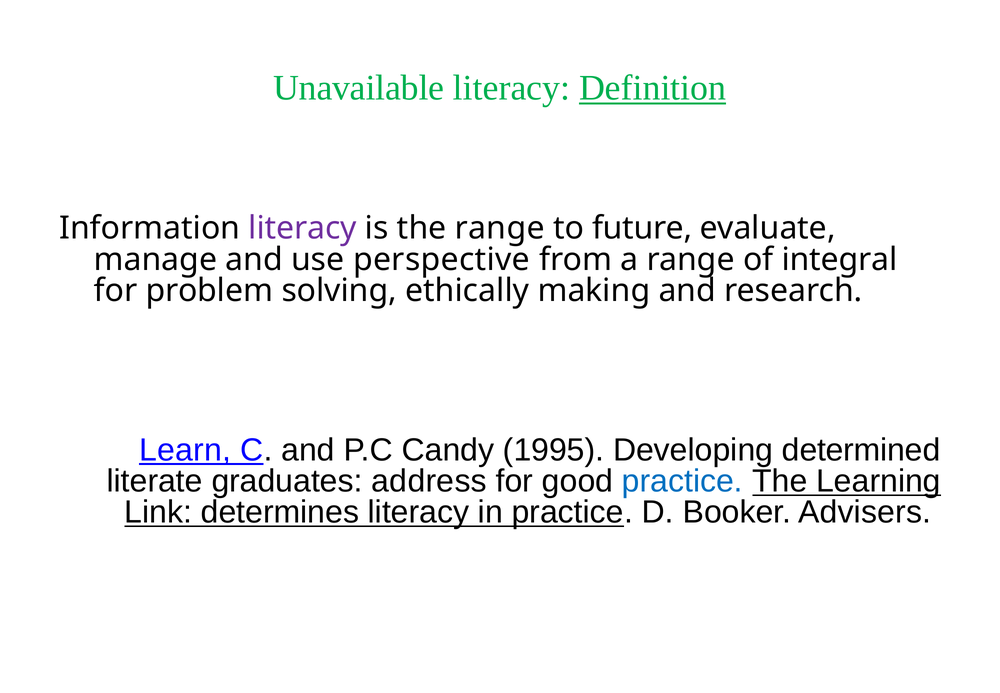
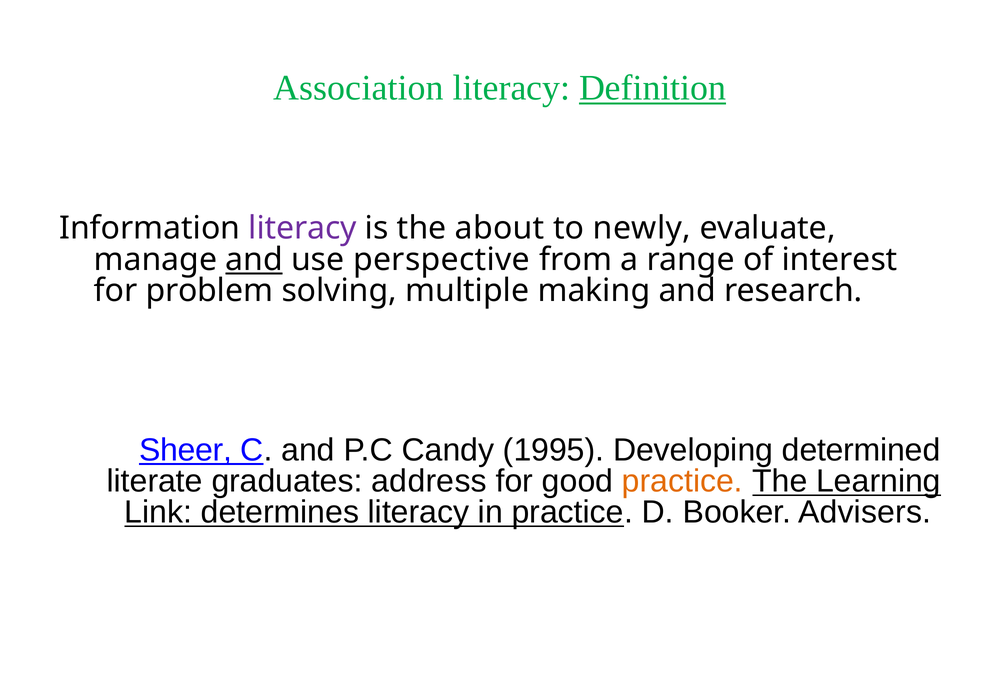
Unavailable: Unavailable -> Association (358, 88)
the range: range -> about (500, 228)
future: future -> newly (642, 228)
and underline: none -> present (254, 259)
integral: integral -> interest (840, 259)
ethically: ethically -> multiple (467, 290)
Learn: Learn -> Sheer (186, 450)
practice colour: blue -> orange (682, 481)
